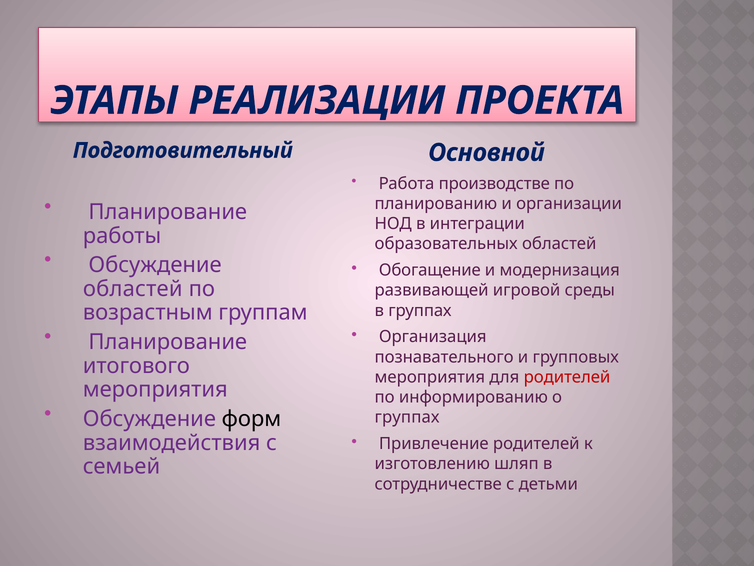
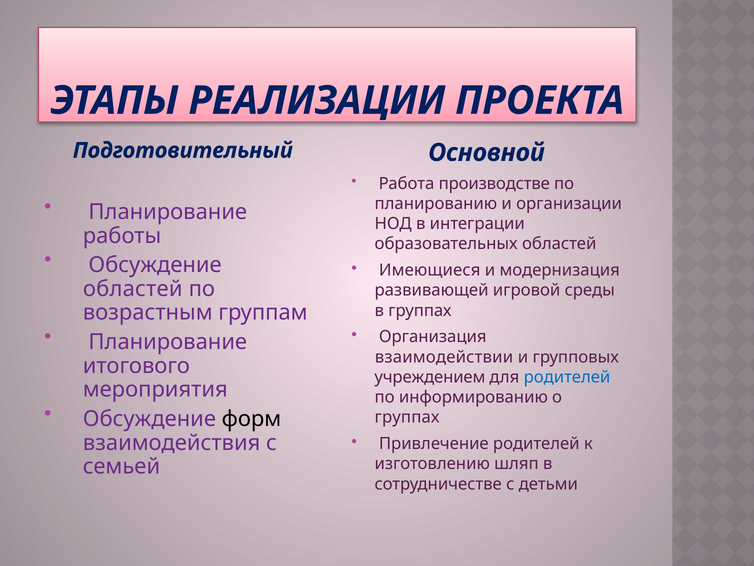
Обогащение: Обогащение -> Имеющиеся (430, 270)
познавательного: познавательного -> взаимодействии (444, 357)
мероприятия: мероприятия -> учреждением (430, 377)
родителей colour: red -> blue (567, 377)
